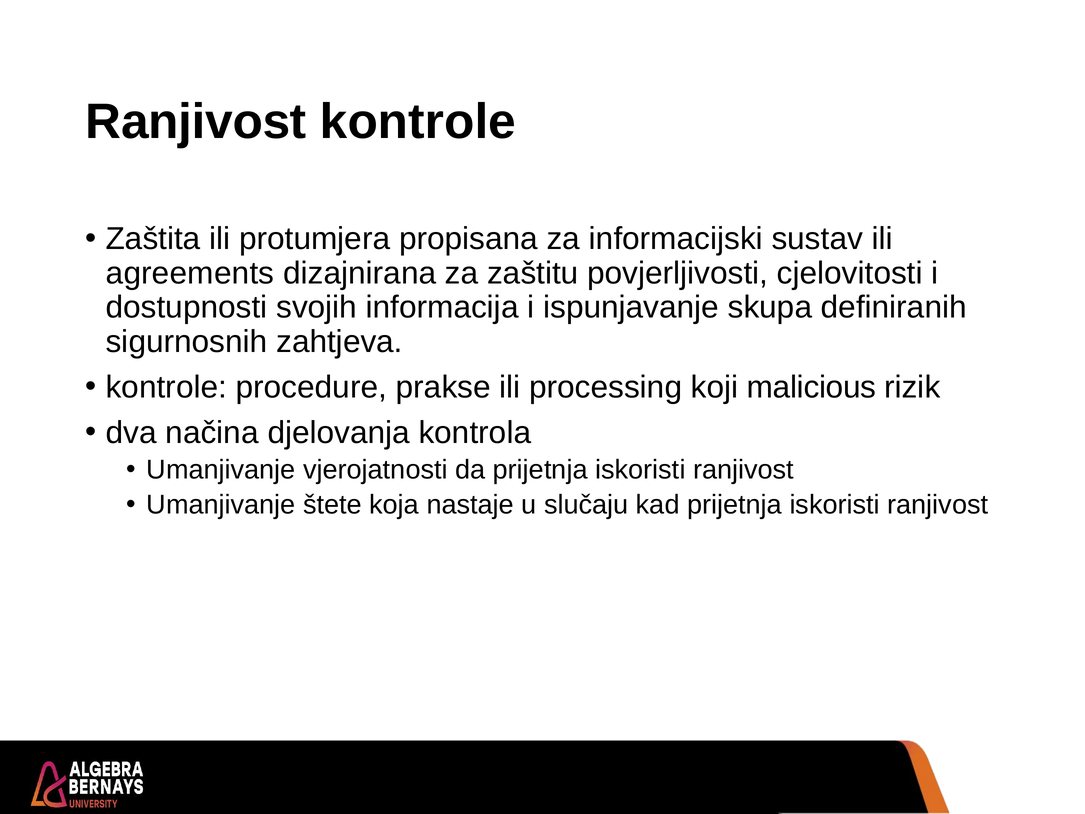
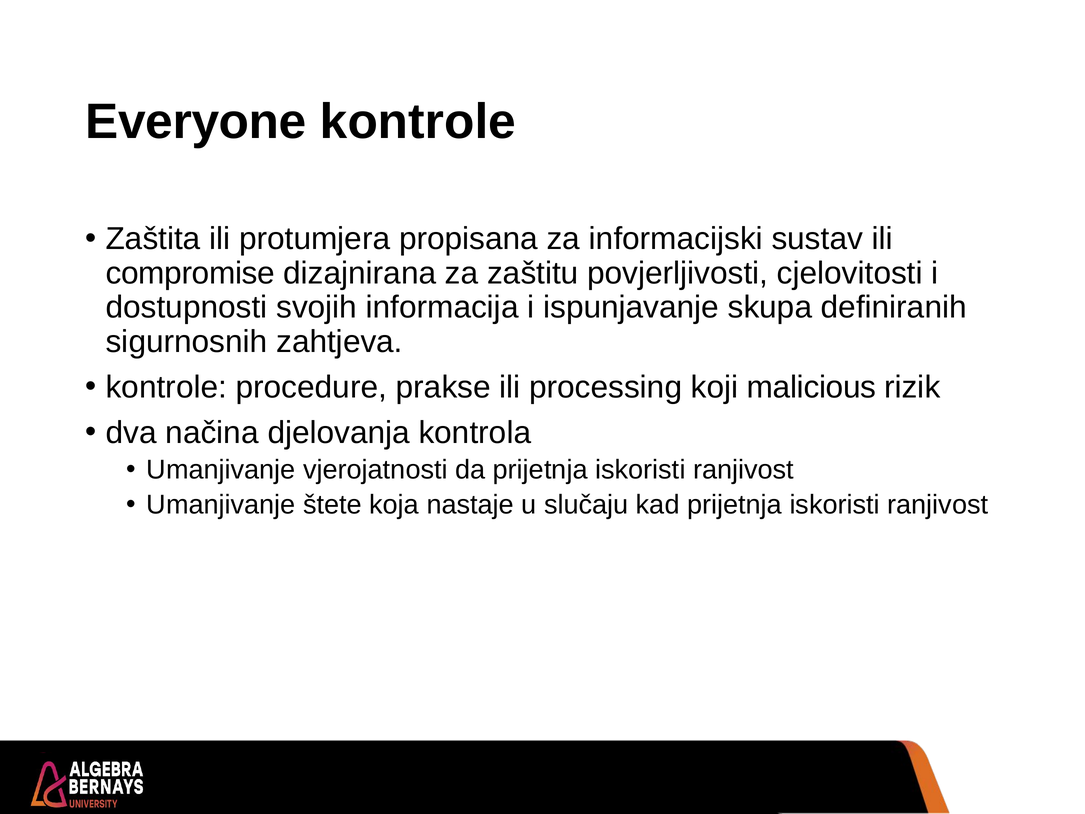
Ranjivost: Ranjivost -> Everyone (196, 122)
agreements: agreements -> compromise (190, 273)
